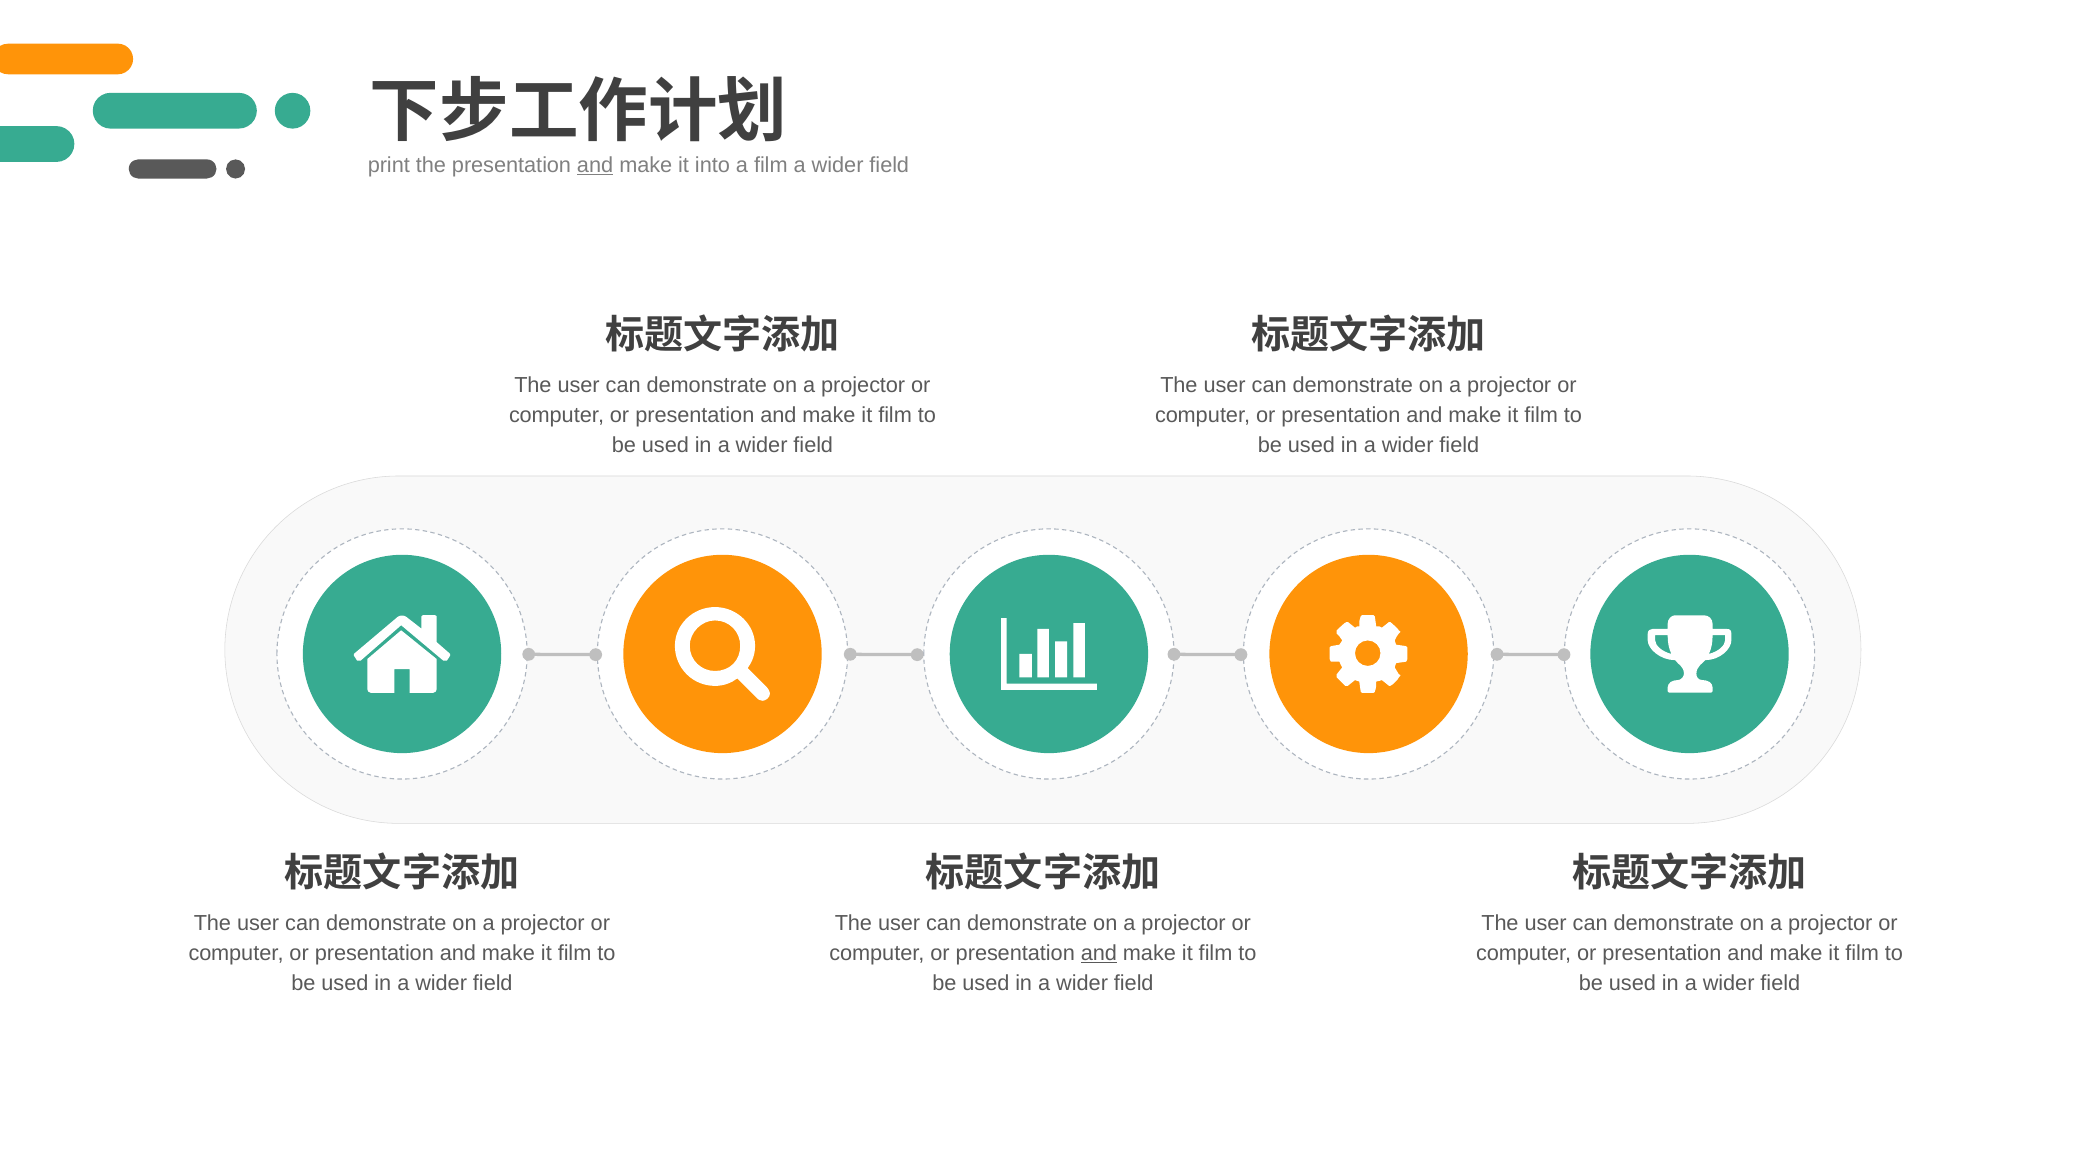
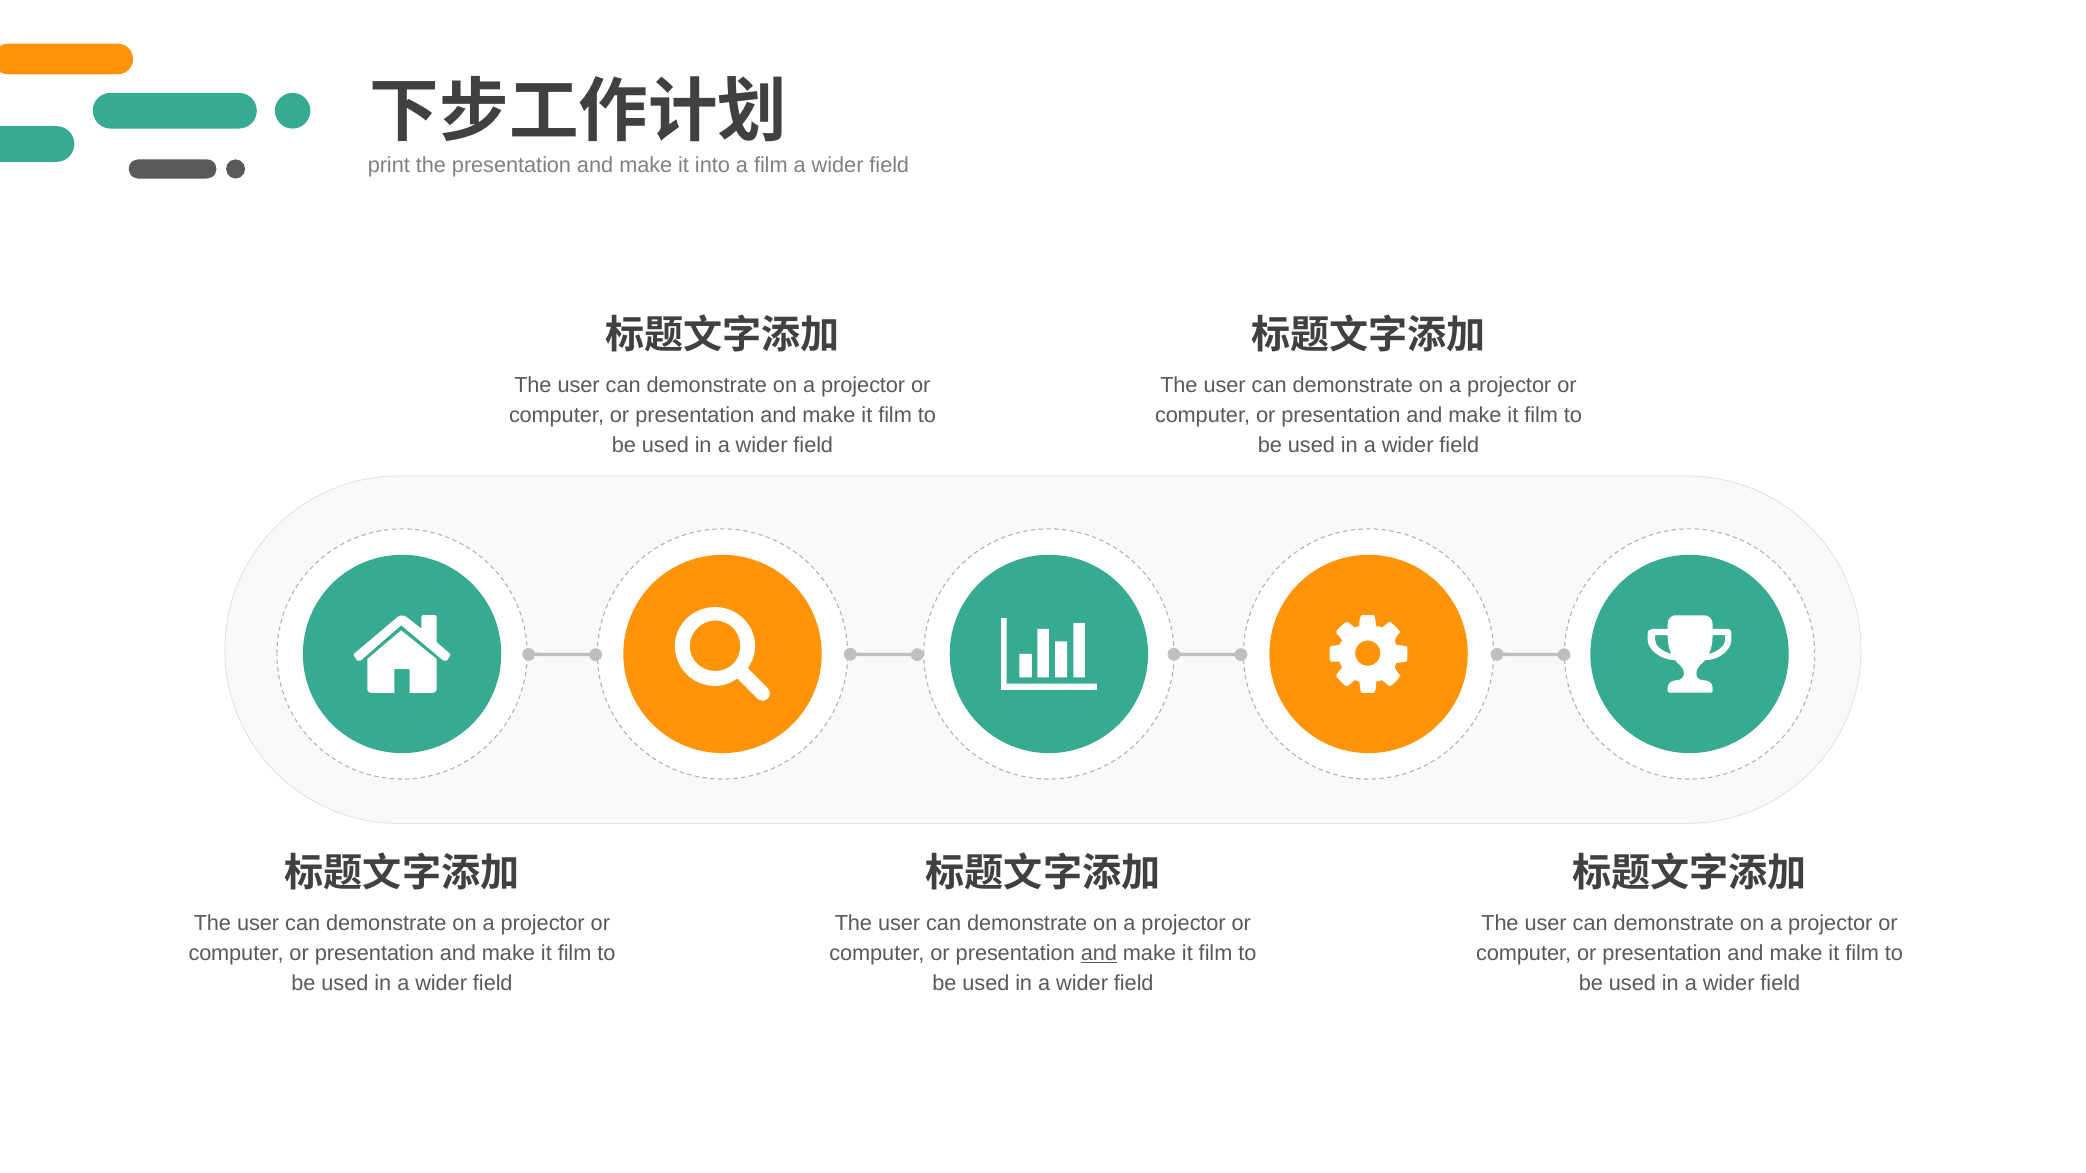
and underline: present -> none (595, 165)
